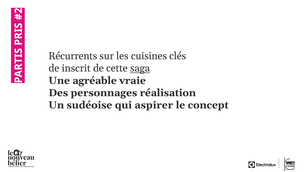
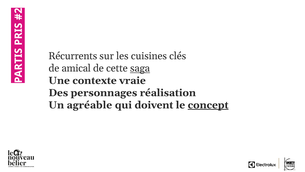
inscrit: inscrit -> amical (76, 68)
agréable: agréable -> contexte (95, 80)
sudéoise: sudéoise -> agréable (89, 105)
aspirer: aspirer -> doivent (154, 105)
concept underline: none -> present (208, 105)
